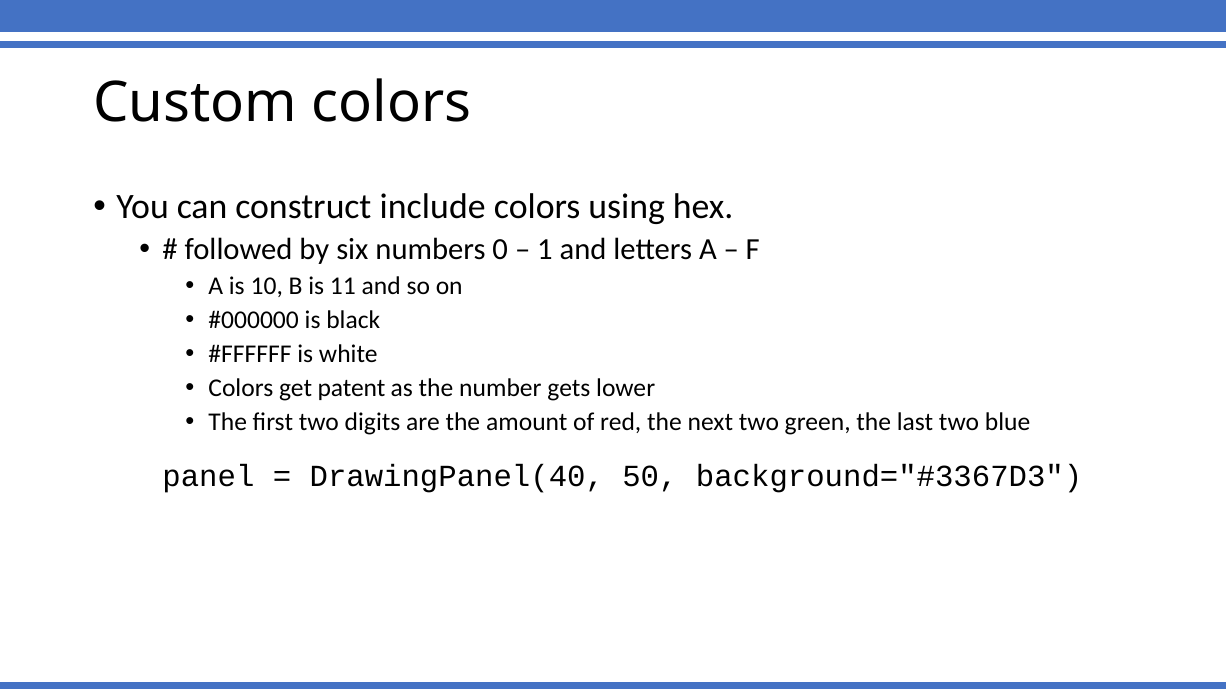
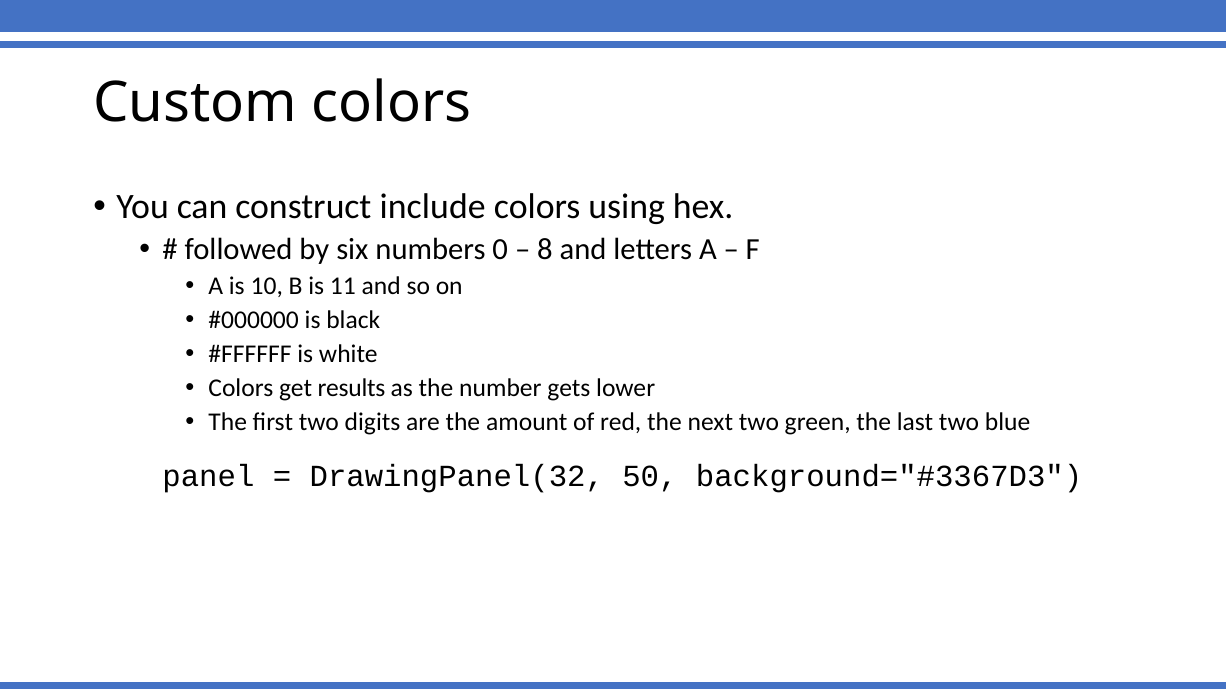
1: 1 -> 8 (545, 249)
patent: patent -> results (352, 388)
DrawingPanel(40: DrawingPanel(40 -> DrawingPanel(32 (457, 476)
